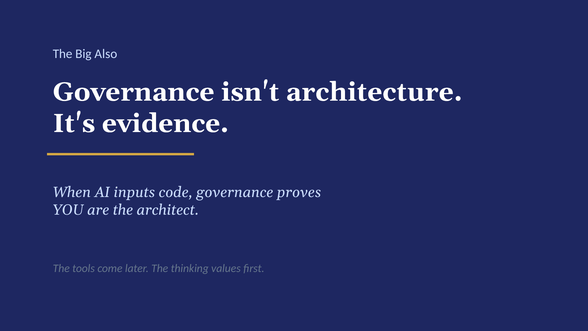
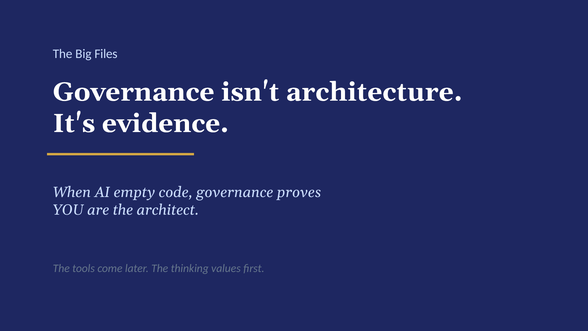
Also: Also -> Files (106, 54)
inputs: inputs -> empty (134, 192)
